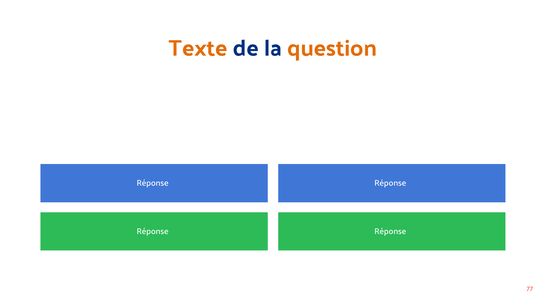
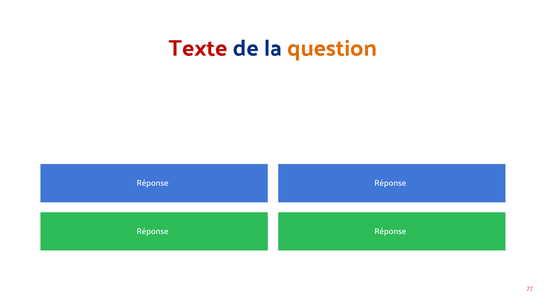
Texte colour: orange -> red (198, 48)
